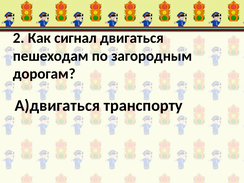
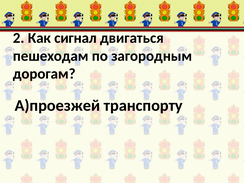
А)двигаться: А)двигаться -> А)проезжей (57, 106)
